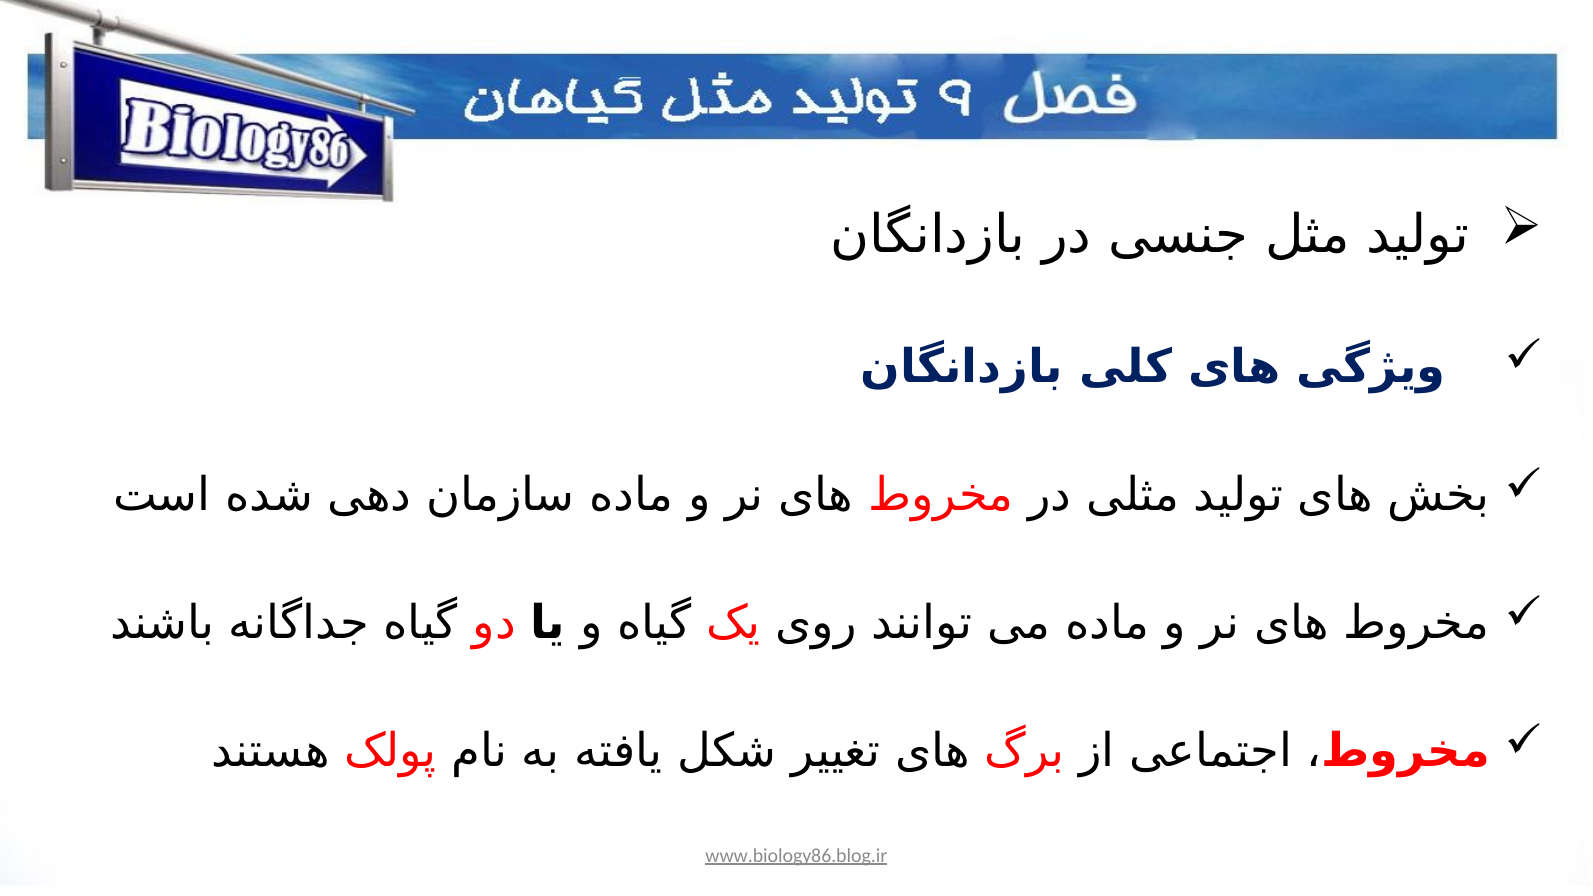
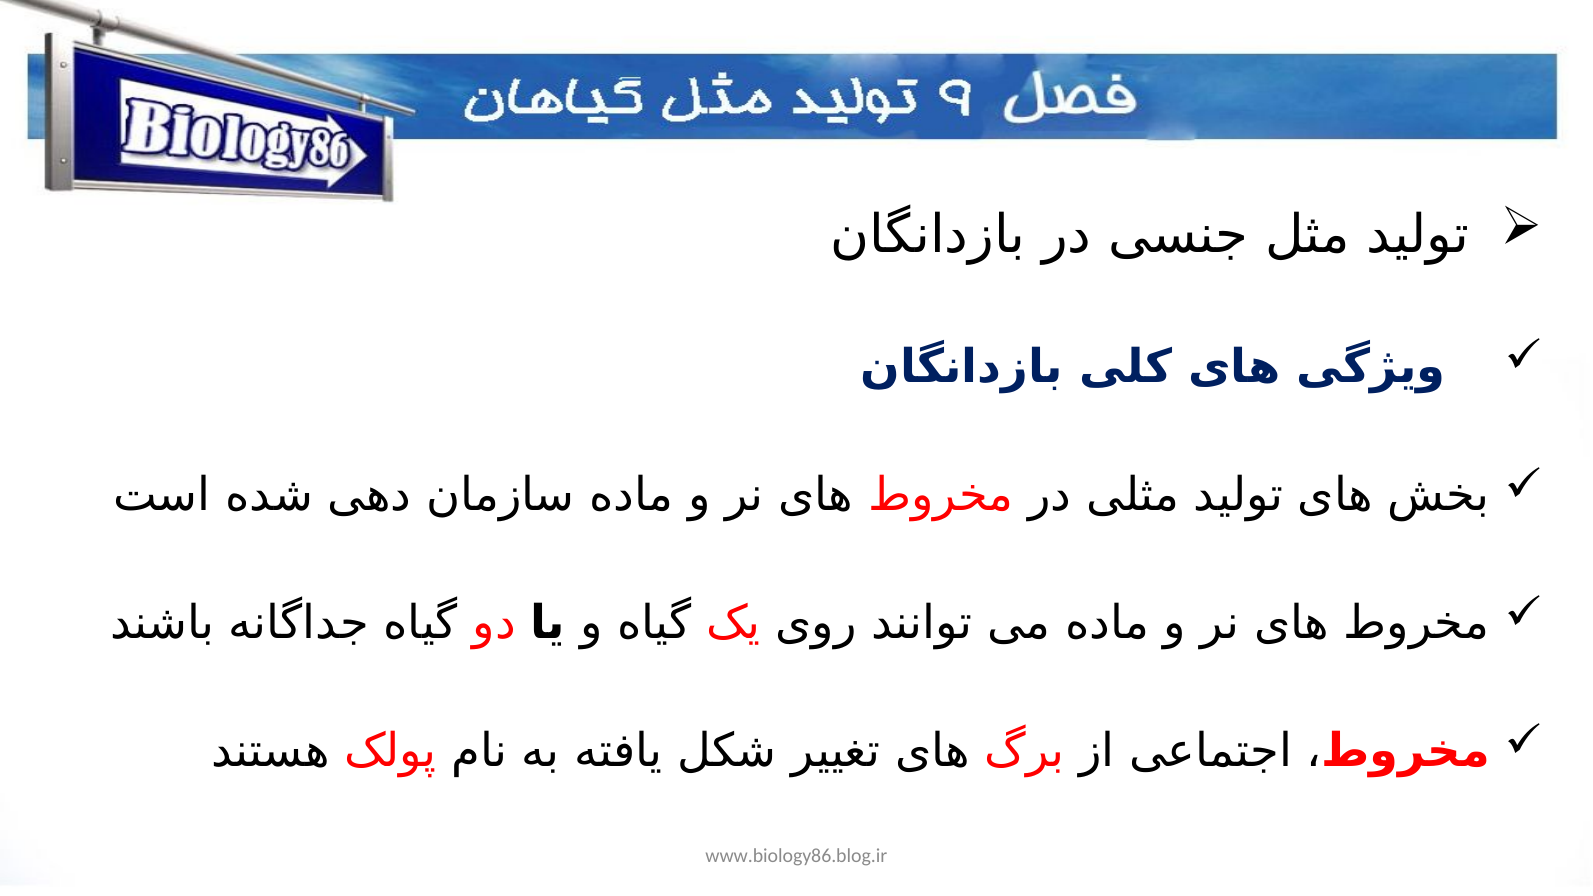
www.biology86.blog.ir underline: present -> none (796, 856)
